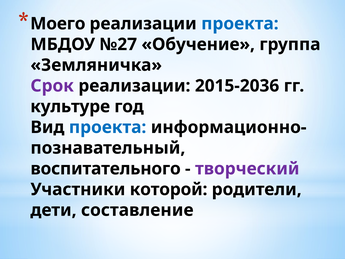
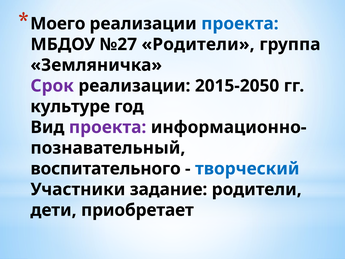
№27 Обучение: Обучение -> Родители (198, 44)
2015-2036: 2015-2036 -> 2015-2050 (237, 86)
проекта colour: blue -> purple (108, 127)
творческий colour: purple -> blue (247, 169)
которой: которой -> задание (169, 189)
составление: составление -> приобретает (137, 210)
